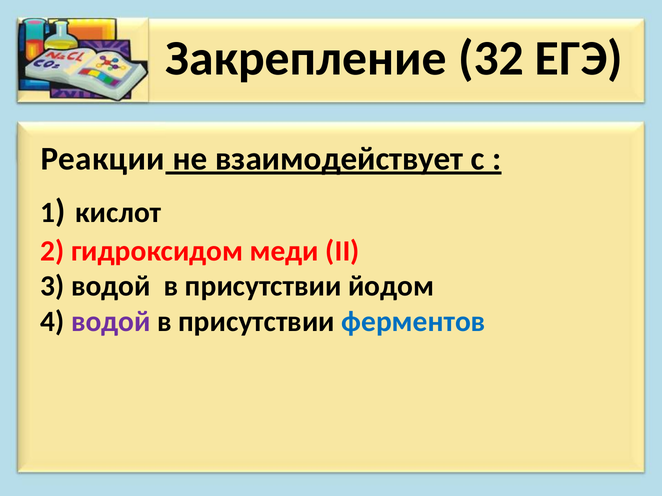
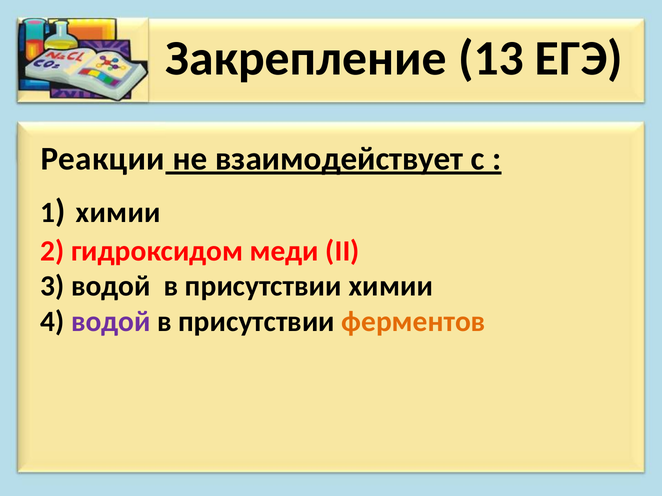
32: 32 -> 13 (491, 58)
кислот: кислот -> химии (118, 213)
присутствии йодом: йодом -> химии (391, 287)
ферментов colour: blue -> orange (413, 322)
